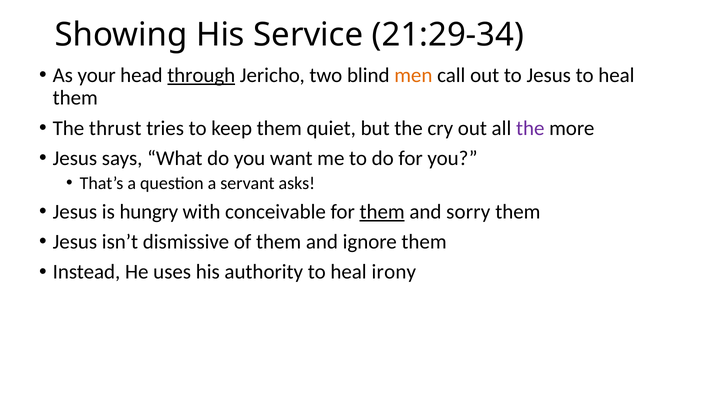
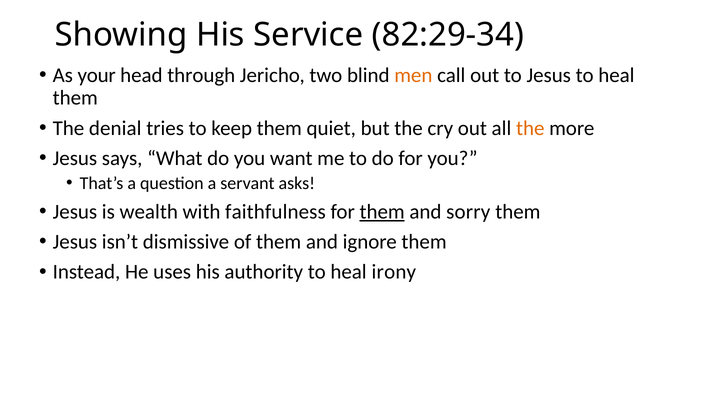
21:29-34: 21:29-34 -> 82:29-34 (448, 35)
through underline: present -> none (201, 75)
thrust: thrust -> denial (115, 128)
the colour: purple -> orange (530, 128)
hungry: hungry -> wealth (149, 211)
conceivable: conceivable -> faithfulness (275, 211)
